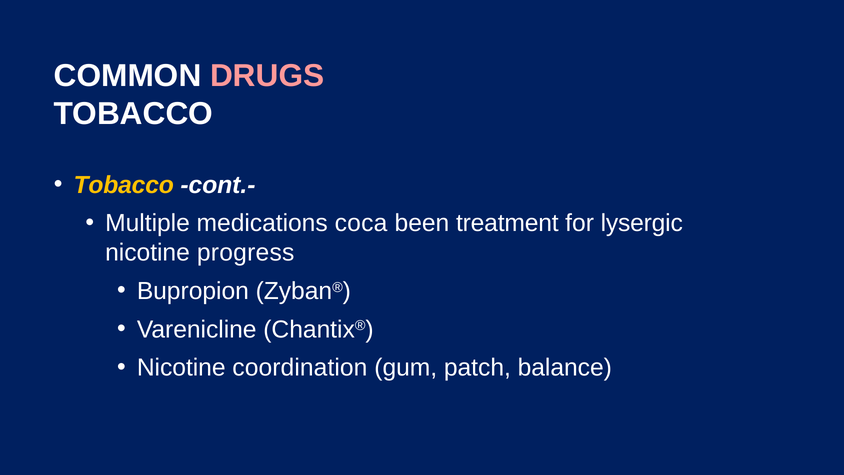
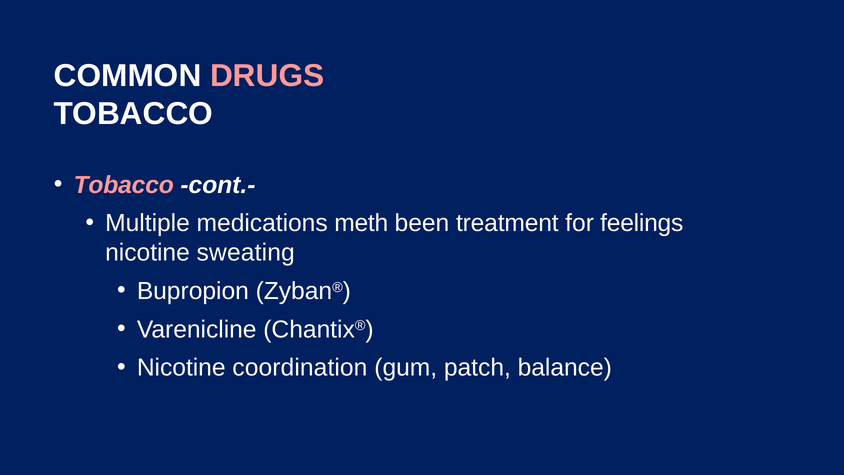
Tobacco colour: yellow -> pink (124, 185)
coca: coca -> meth (361, 223)
lysergic: lysergic -> feelings (642, 223)
progress: progress -> sweating (246, 253)
